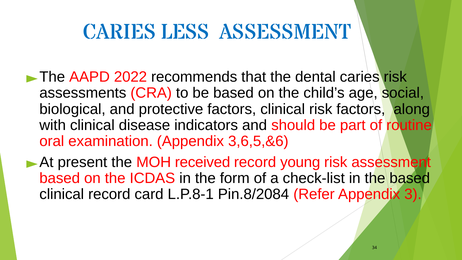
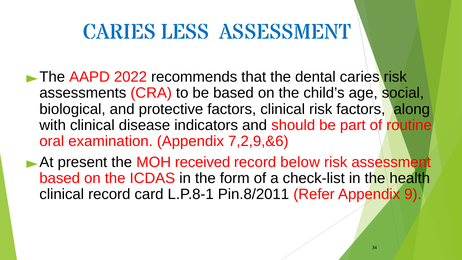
3,6,5,&6: 3,6,5,&6 -> 7,2,9,&6 (258, 141)
young: young -> below (300, 162)
the based: based -> health (410, 178)
Pin.8/2084: Pin.8/2084 -> Pin.8/2011 (253, 194)
3: 3 -> 9 (413, 194)
